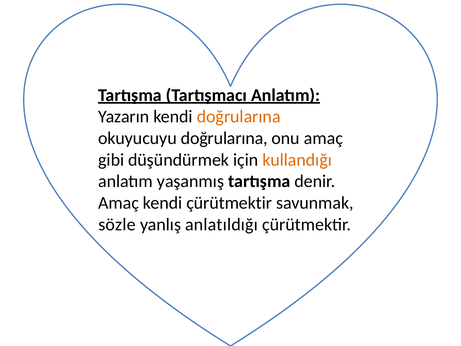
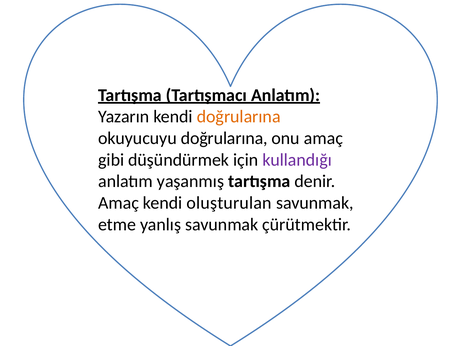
kullandığı colour: orange -> purple (297, 160)
kendi çürütmektir: çürütmektir -> oluşturulan (229, 203)
sözle: sözle -> etme (117, 224)
yanlış anlatıldığı: anlatıldığı -> savunmak (222, 224)
